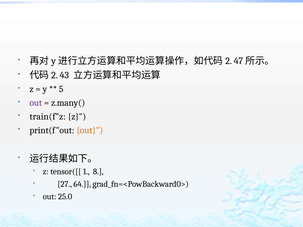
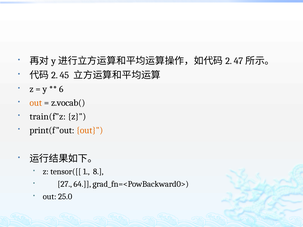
43: 43 -> 45 (64, 75)
5: 5 -> 6 (61, 89)
out colour: purple -> orange (36, 103)
z.many(: z.many( -> z.vocab( (68, 103)
